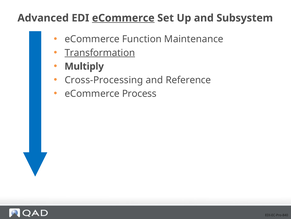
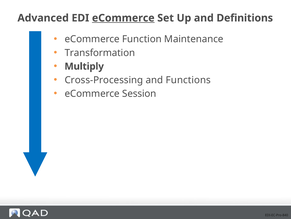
Subsystem: Subsystem -> Definitions (245, 18)
Transformation underline: present -> none (100, 53)
Reference: Reference -> Functions (188, 80)
Process: Process -> Session (139, 93)
